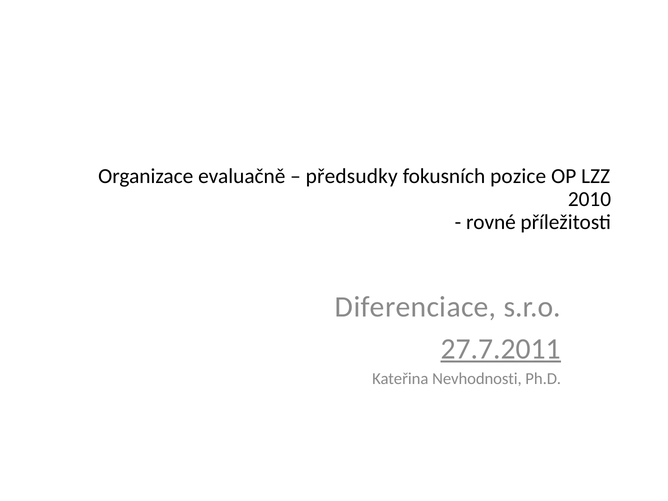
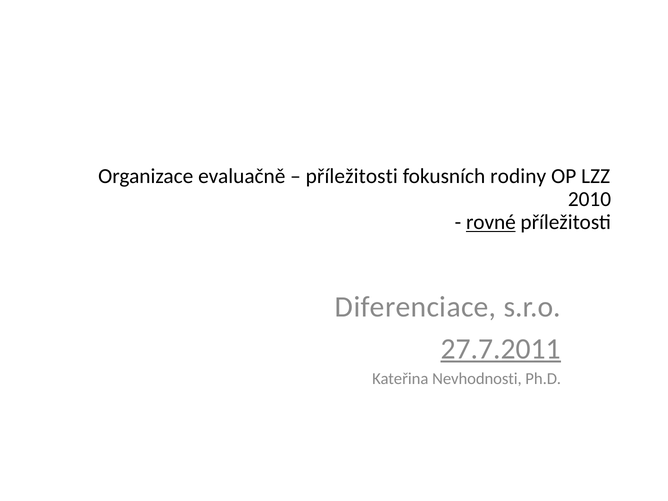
předsudky: předsudky -> příležitosti (352, 176)
pozice: pozice -> rodiny (518, 176)
rovné underline: none -> present (491, 222)
